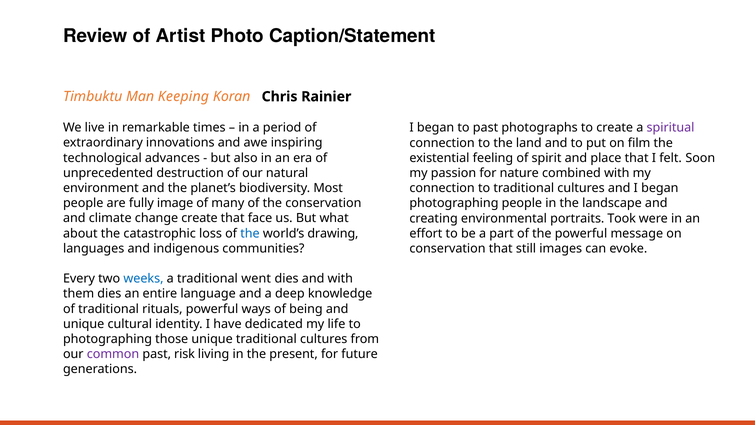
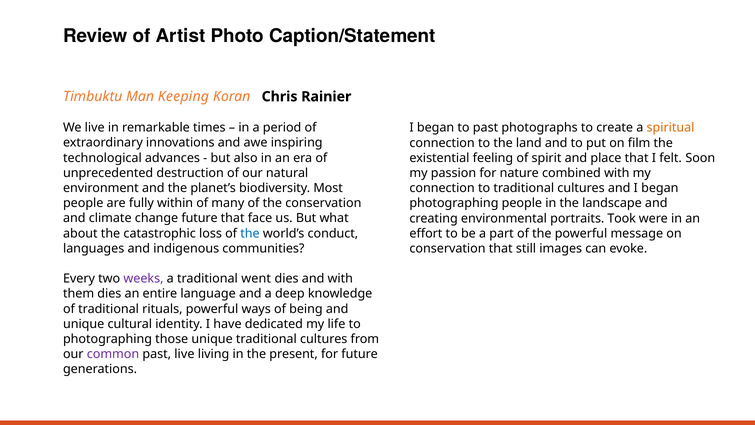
spiritual colour: purple -> orange (671, 128)
image: image -> within (175, 203)
change create: create -> future (200, 218)
drawing: drawing -> conduct (333, 233)
weeks colour: blue -> purple (143, 278)
past risk: risk -> live (184, 354)
